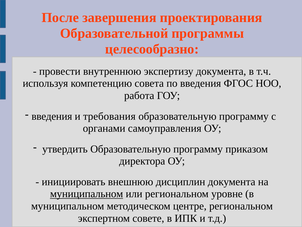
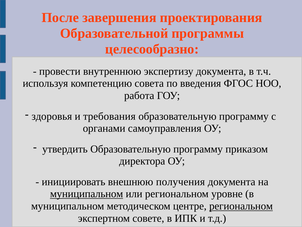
введения: введения -> здоровья (52, 116)
дисциплин: дисциплин -> получения (180, 181)
региональном underline: none -> present (241, 206)
